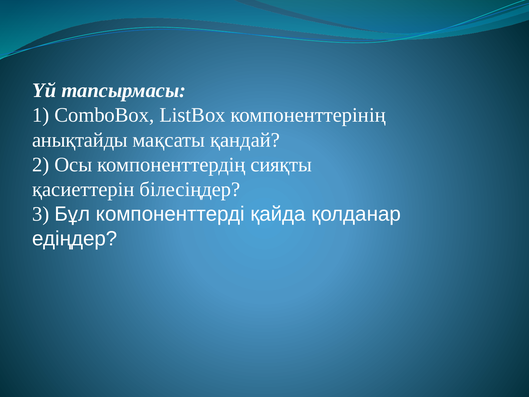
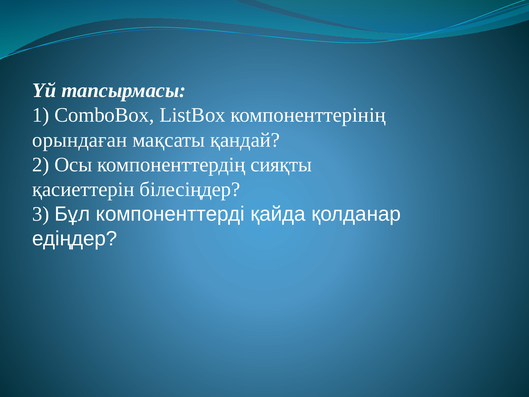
анықтайды: анықтайды -> орындаған (80, 140)
